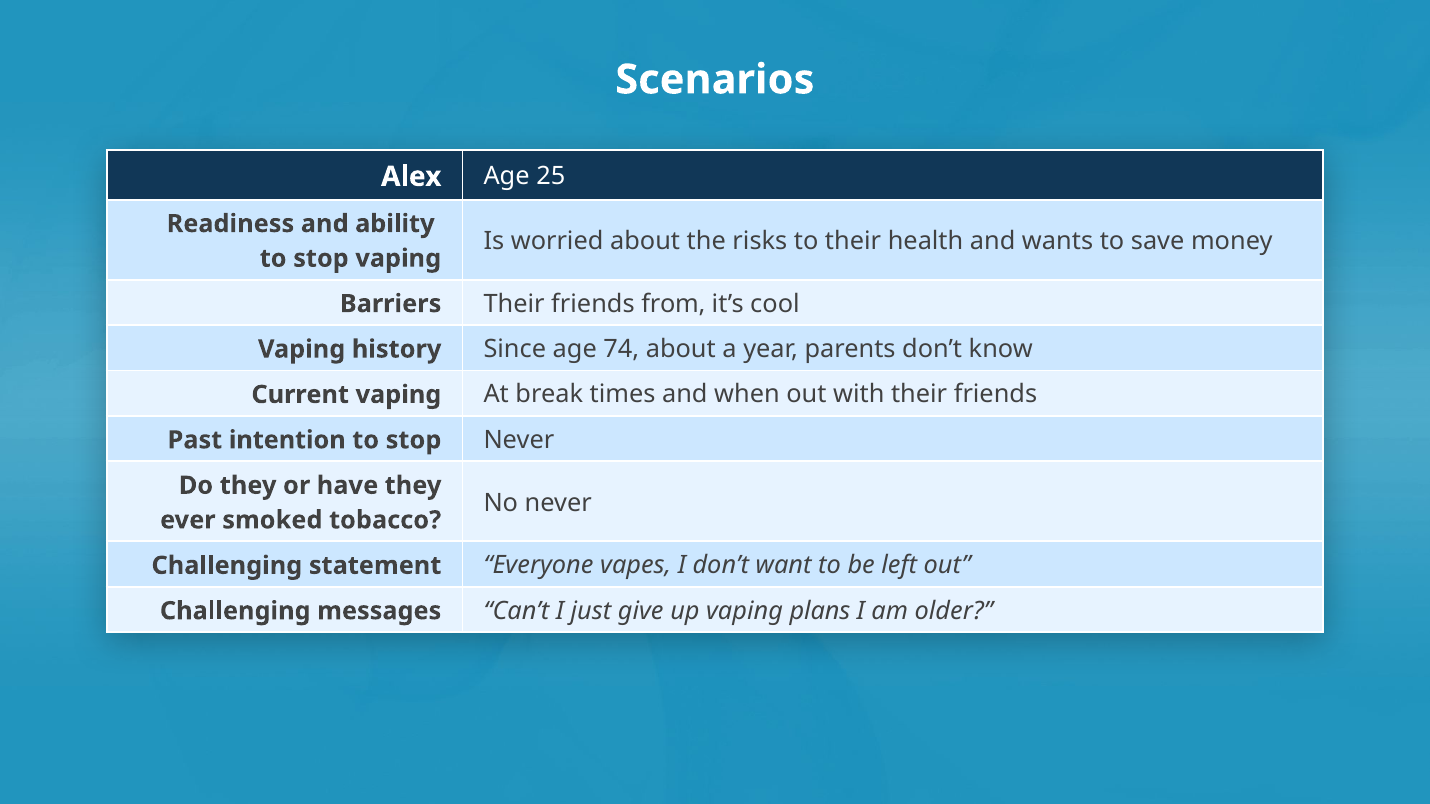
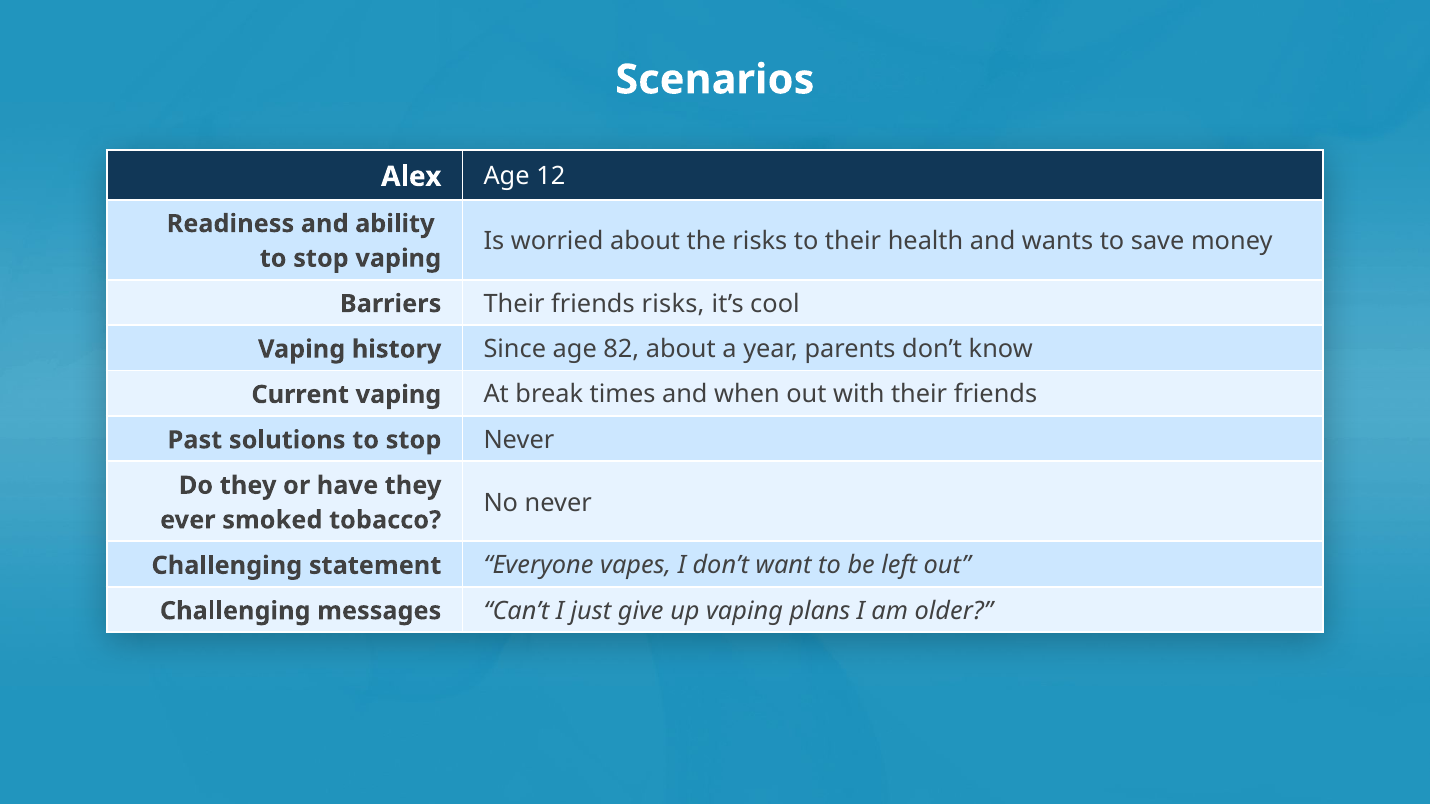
25: 25 -> 12 (551, 177)
friends from: from -> risks (673, 304)
74: 74 -> 82 (621, 349)
intention: intention -> solutions (287, 440)
